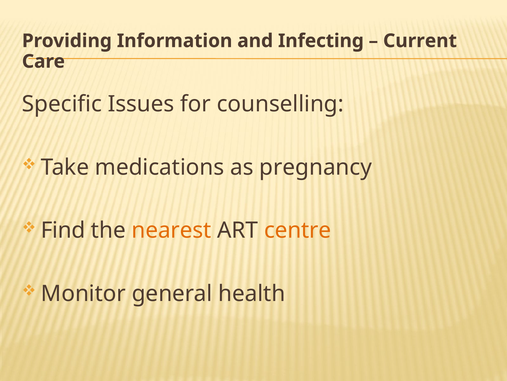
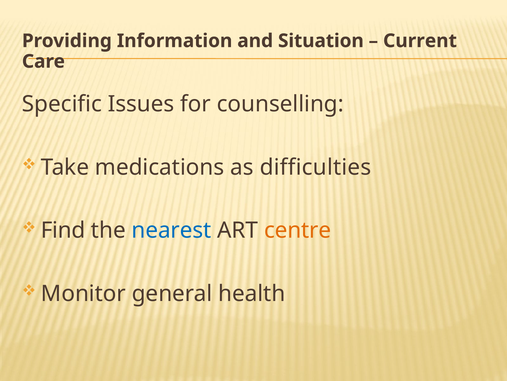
Infecting: Infecting -> Situation (321, 41)
pregnancy: pregnancy -> difficulties (316, 167)
nearest colour: orange -> blue (171, 230)
